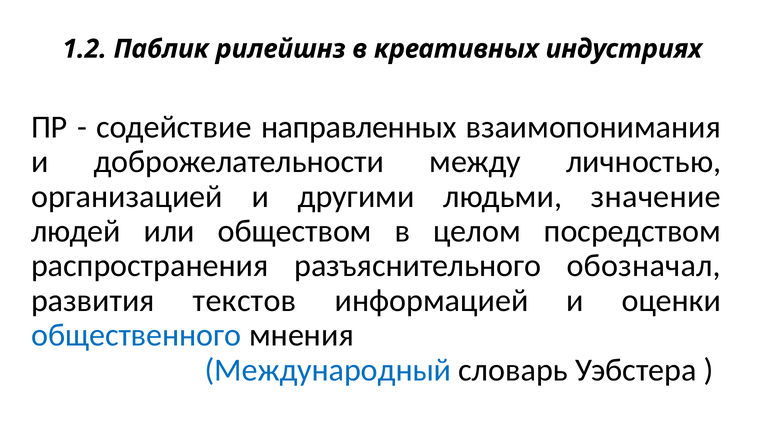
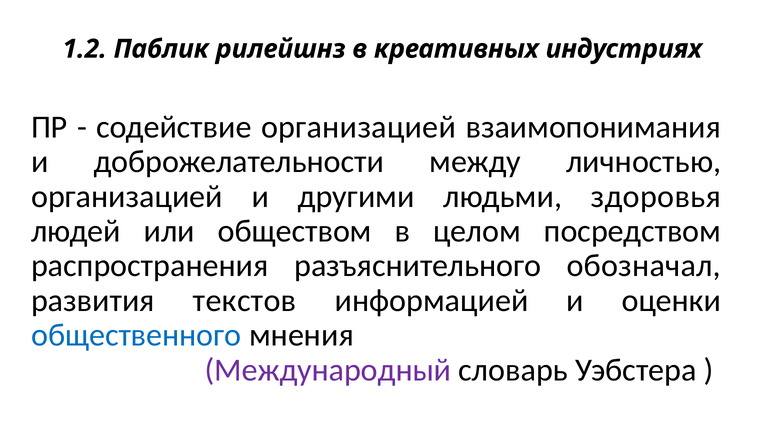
содействие направленных: направленных -> организацией (359, 127)
значение: значение -> здоровья (656, 197)
Международный colour: blue -> purple (328, 370)
